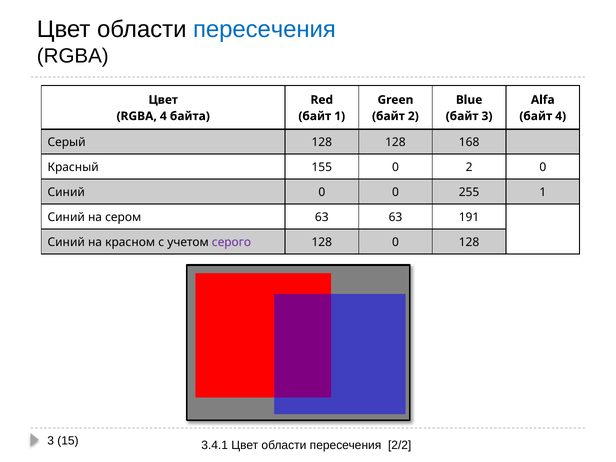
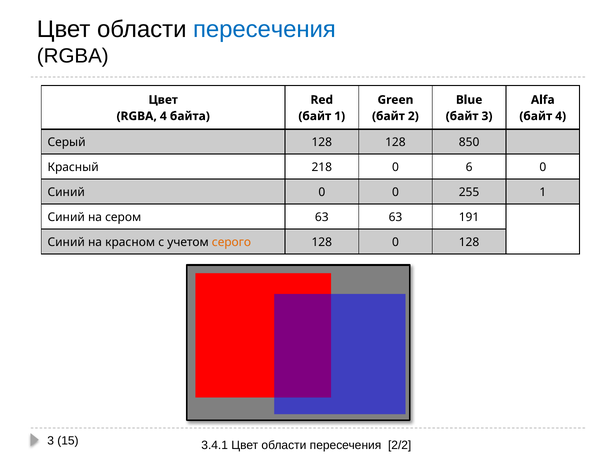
168: 168 -> 850 (469, 142)
155: 155 -> 218 (322, 167)
0 2: 2 -> 6 (469, 167)
серого colour: purple -> orange (231, 242)
